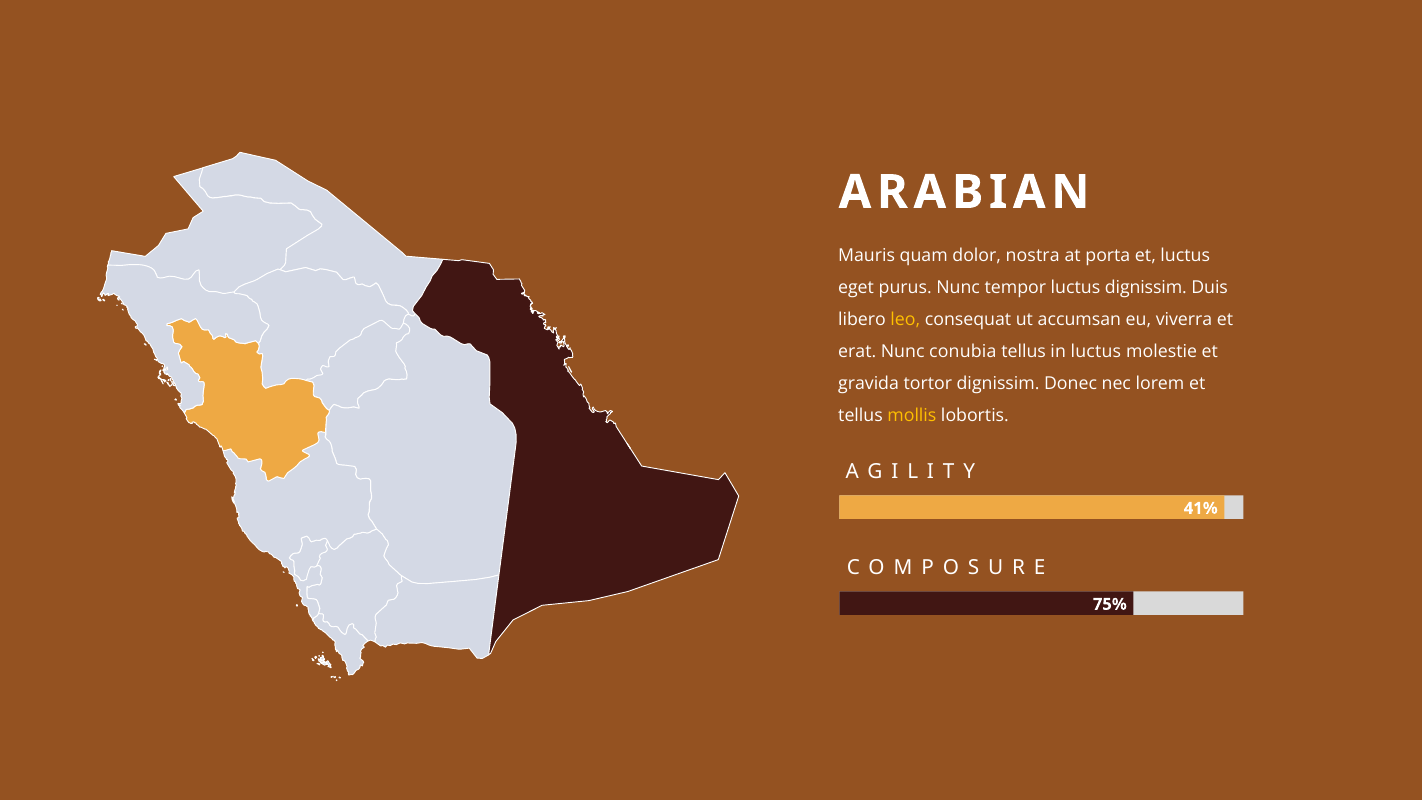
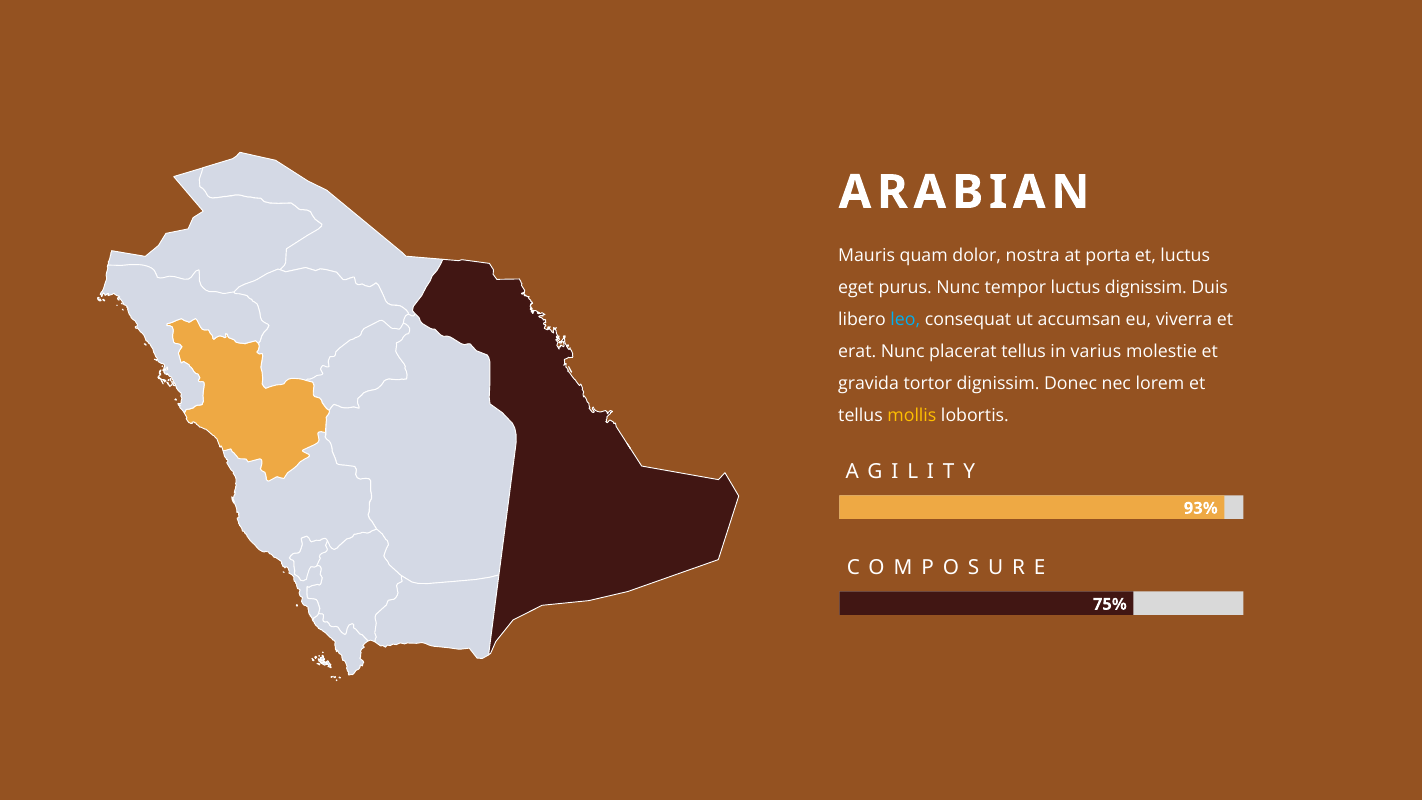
leo colour: yellow -> light blue (905, 320)
conubia: conubia -> placerat (963, 352)
in luctus: luctus -> varius (1096, 352)
41%: 41% -> 93% (1201, 508)
